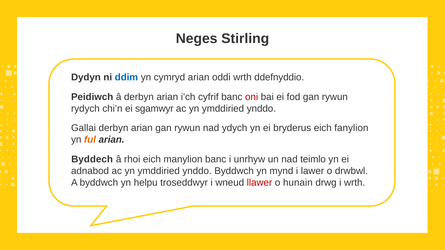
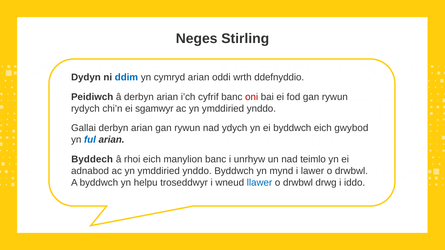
ei bryderus: bryderus -> byddwch (292, 128)
fanylion: fanylion -> gwybod (351, 128)
ful colour: orange -> blue (90, 140)
llawer colour: red -> blue (259, 183)
hunain: hunain -> drwbwl (298, 183)
i wrth: wrth -> iddo (355, 183)
